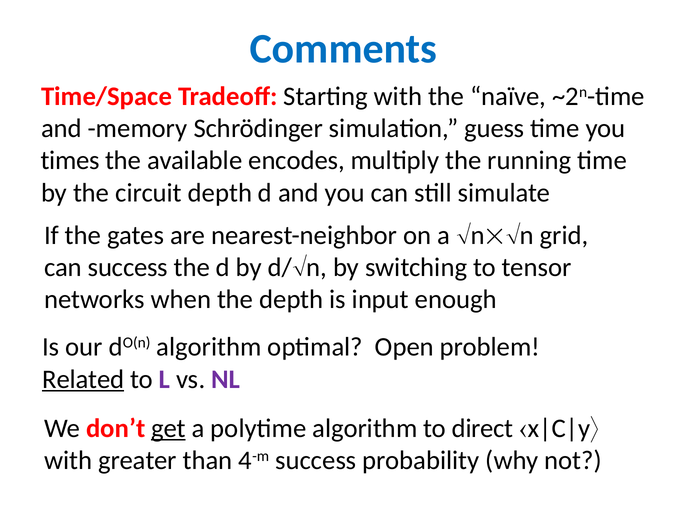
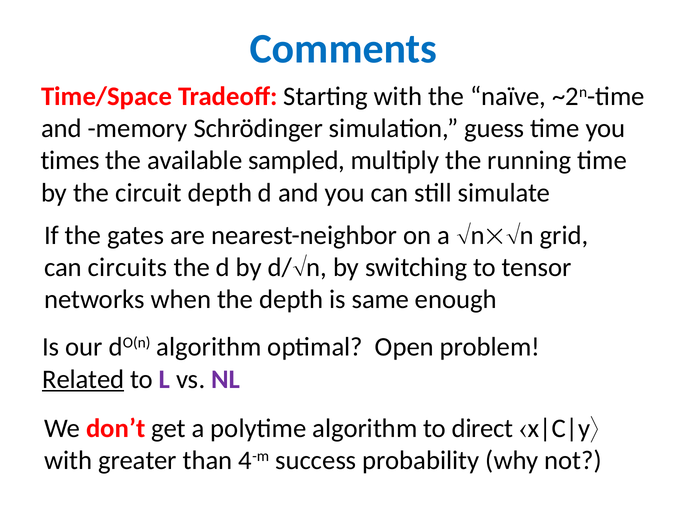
encodes: encodes -> sampled (297, 160)
can success: success -> circuits (128, 267)
input: input -> same (380, 299)
get underline: present -> none (168, 428)
